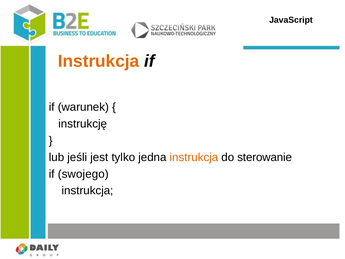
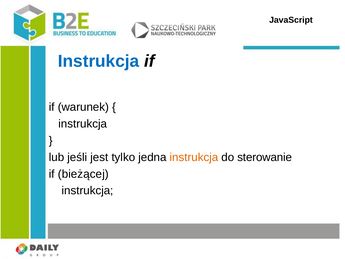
Instrukcja colour: orange -> blue (99, 61)
instrukcję: instrukcję -> instrukcja (83, 124)
swojego: swojego -> bieżącej (83, 174)
